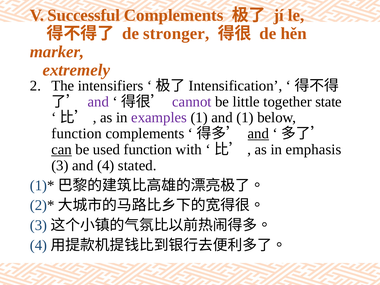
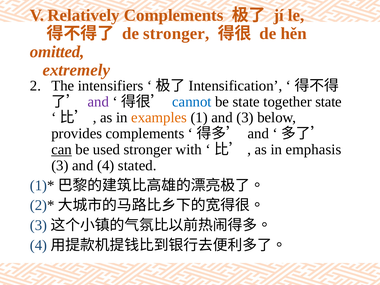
Successful: Successful -> Relatively (84, 15)
marker: marker -> omitted (57, 52)
cannot colour: purple -> blue (192, 102)
be little: little -> state (246, 102)
examples colour: purple -> orange (159, 118)
and 1: 1 -> 3 (245, 118)
function: function -> provides (77, 134)
and underline: present -> none (258, 134)
used function: function -> stronger (148, 150)
